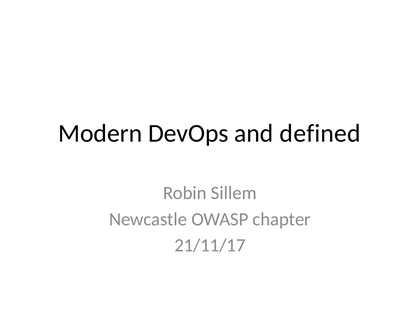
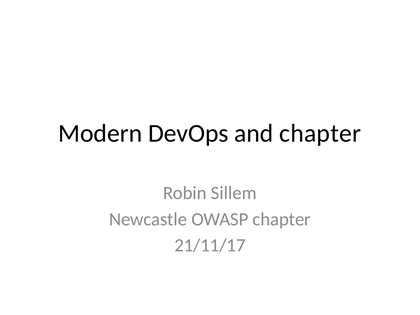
and defined: defined -> chapter (320, 133)
